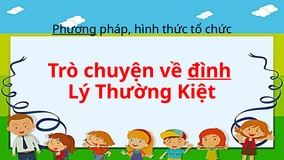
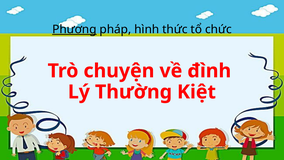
đình underline: present -> none (209, 71)
